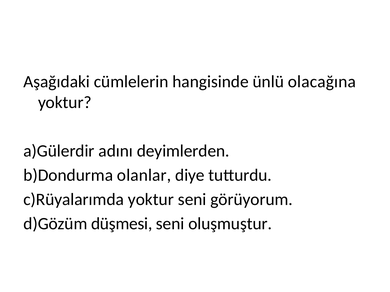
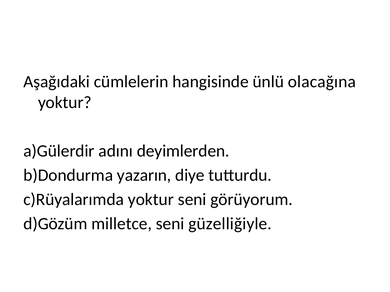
olanlar: olanlar -> yazarın (144, 175)
düşmesi: düşmesi -> milletce (122, 224)
oluşmuştur: oluşmuştur -> güzelliğiyle (230, 224)
